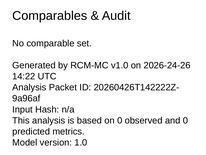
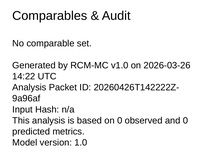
2026-24-26: 2026-24-26 -> 2026-03-26 (167, 65)
